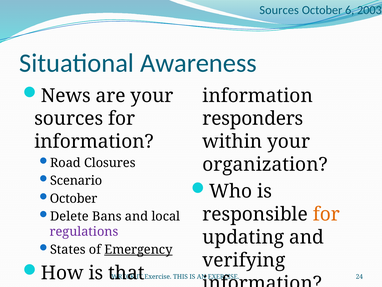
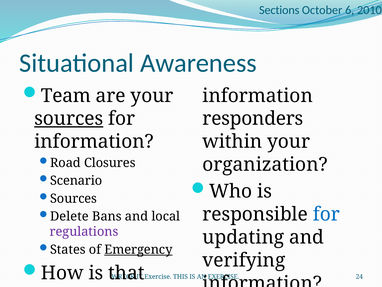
Sources: Sources -> Sections (279, 10)
2003: 2003 -> 2010 (369, 10)
News: News -> Team (66, 96)
sources underline: none -> present (69, 118)
October: October -> Sources (74, 198)
for colour: orange -> blue (326, 214)
